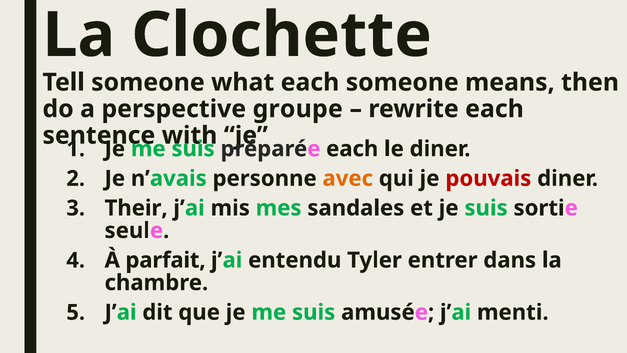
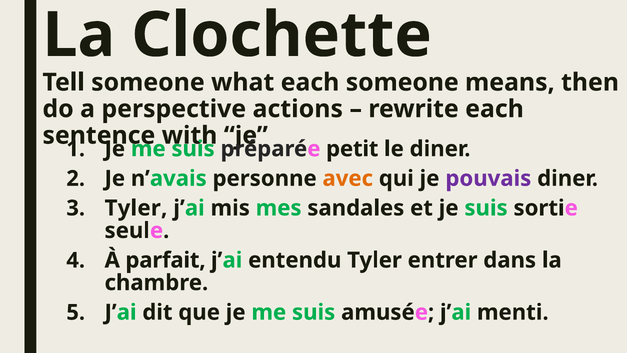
groupe: groupe -> actions (298, 109)
each: each -> petit (352, 149)
pouvais colour: red -> purple (488, 178)
Their: Their -> Tyler (136, 208)
